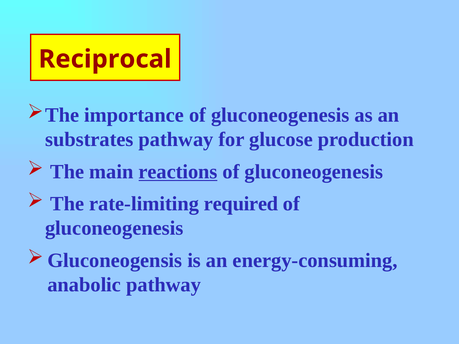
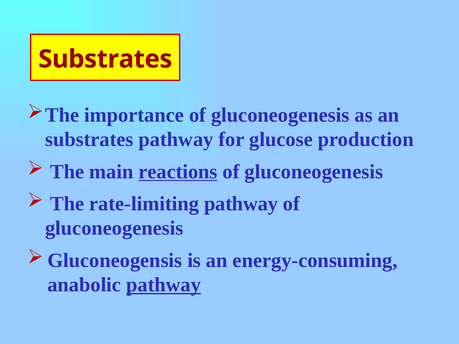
Reciprocal: Reciprocal -> Substrates (105, 59)
rate-limiting required: required -> pathway (241, 204)
pathway underline: none -> present (164, 285)
